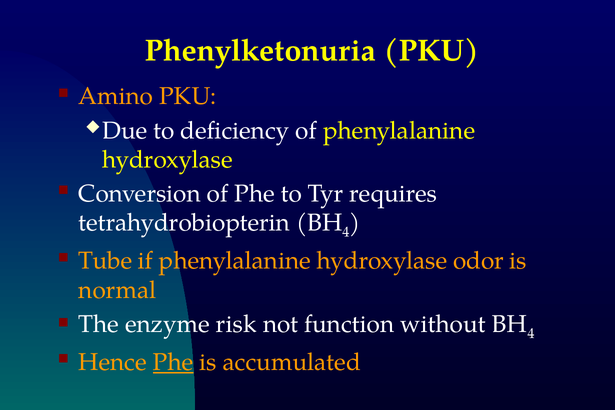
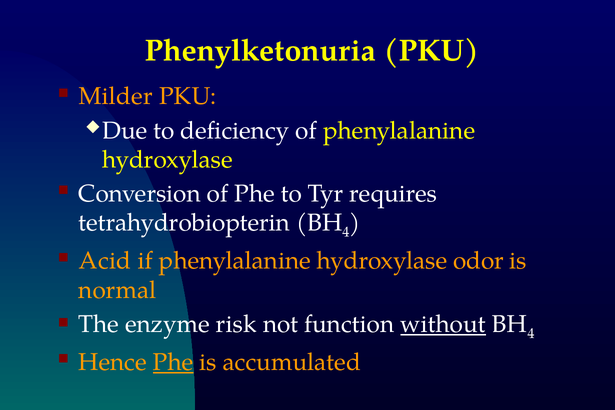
Amino: Amino -> Milder (116, 96)
Tube: Tube -> Acid (105, 261)
without underline: none -> present (443, 324)
